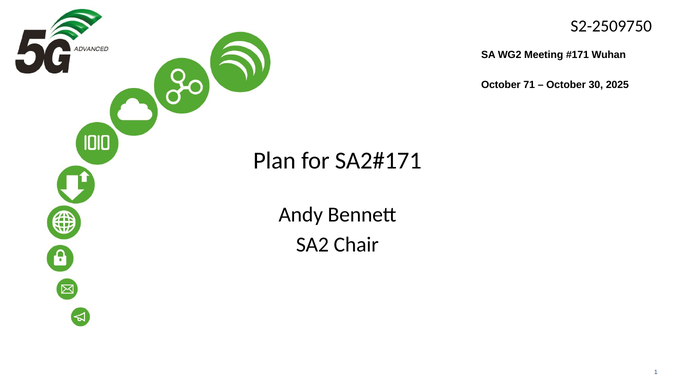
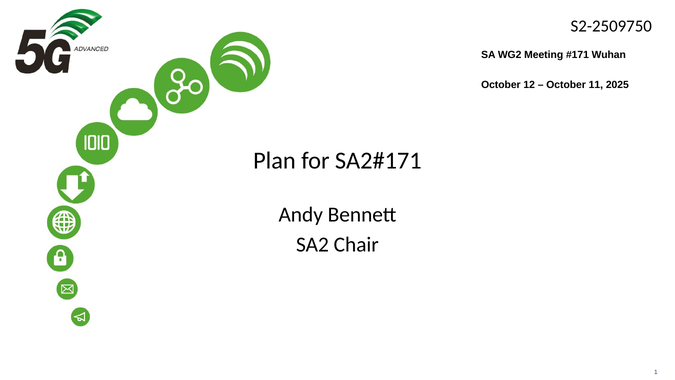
71: 71 -> 12 (529, 85)
30: 30 -> 11 (596, 85)
